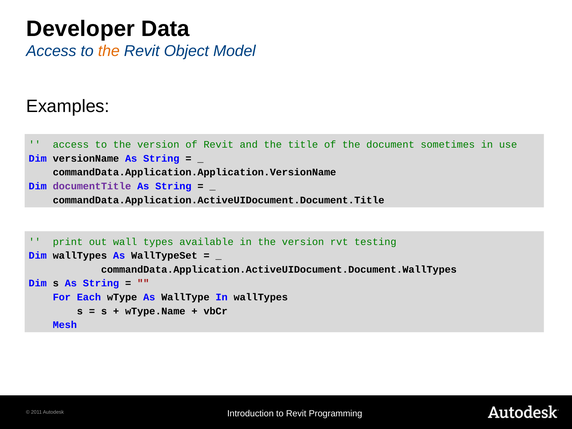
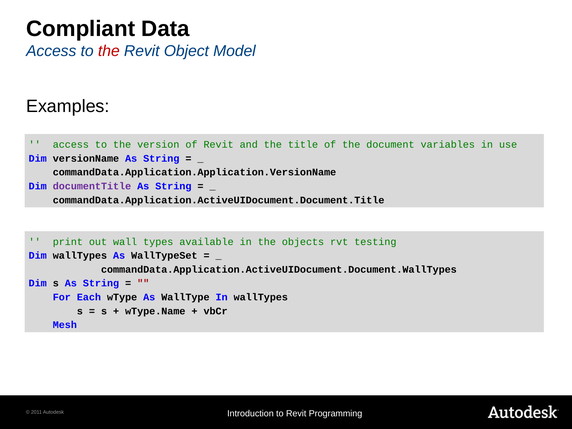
Developer: Developer -> Compliant (81, 29)
the colour: orange -> red (109, 51)
sometimes: sometimes -> variables (448, 145)
in the version: version -> objects (303, 242)
